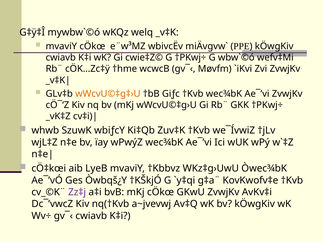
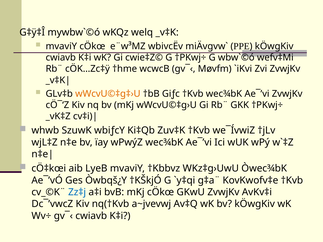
Zz‡j colour: purple -> blue (77, 192)
